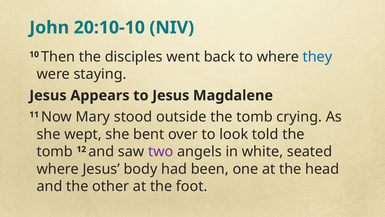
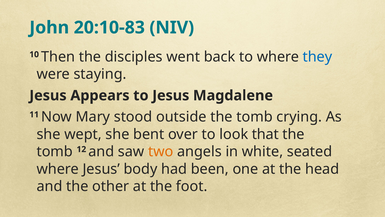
20:10-10: 20:10-10 -> 20:10-83 (109, 28)
told: told -> that (265, 134)
two colour: purple -> orange (161, 151)
